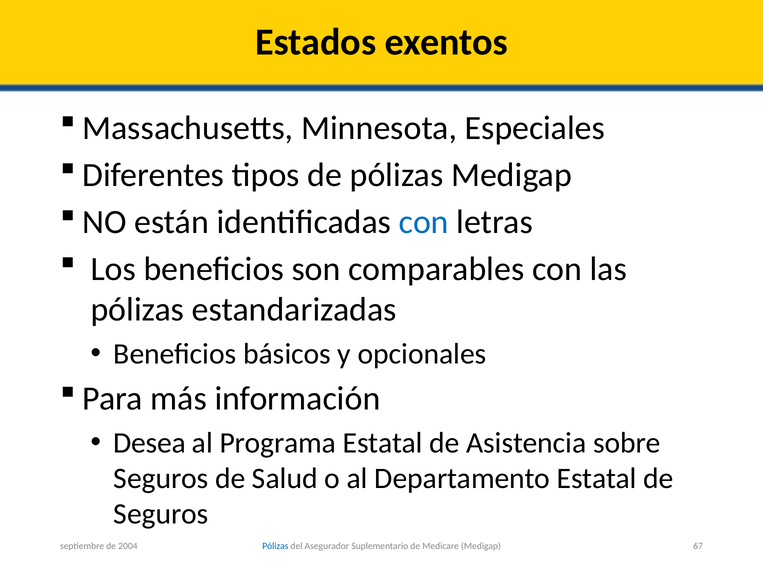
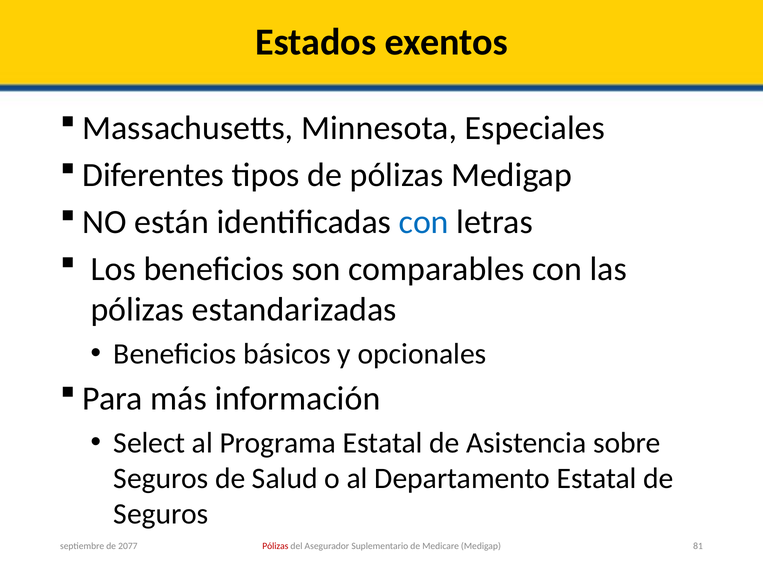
Desea: Desea -> Select (149, 443)
Pólizas colour: blue -> red (275, 546)
67: 67 -> 81 (698, 546)
2004: 2004 -> 2077 (128, 546)
